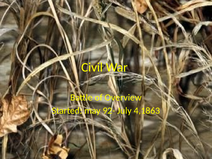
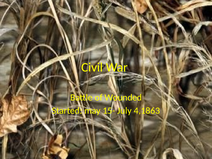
Overview: Overview -> Wounded (123, 97)
92-: 92- -> 15- (109, 111)
